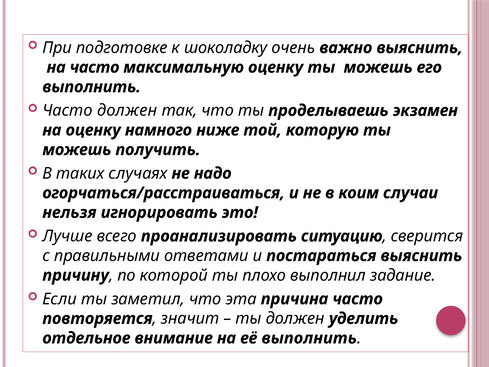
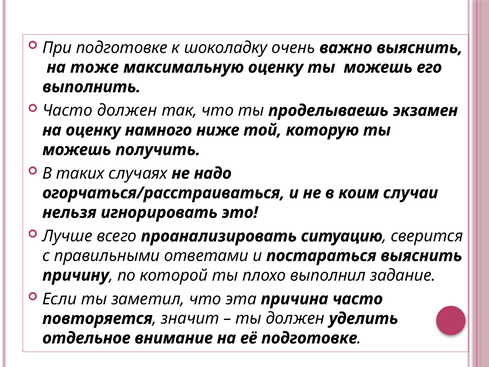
на часто: часто -> тоже (94, 67)
её выполнить: выполнить -> подготовке (309, 338)
